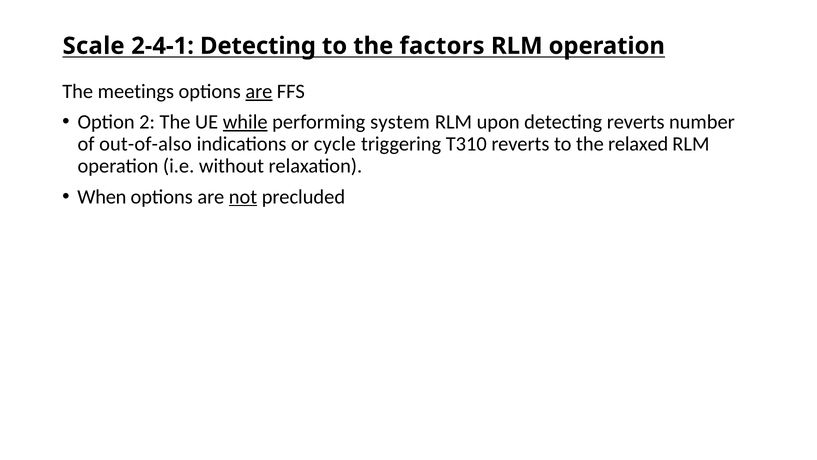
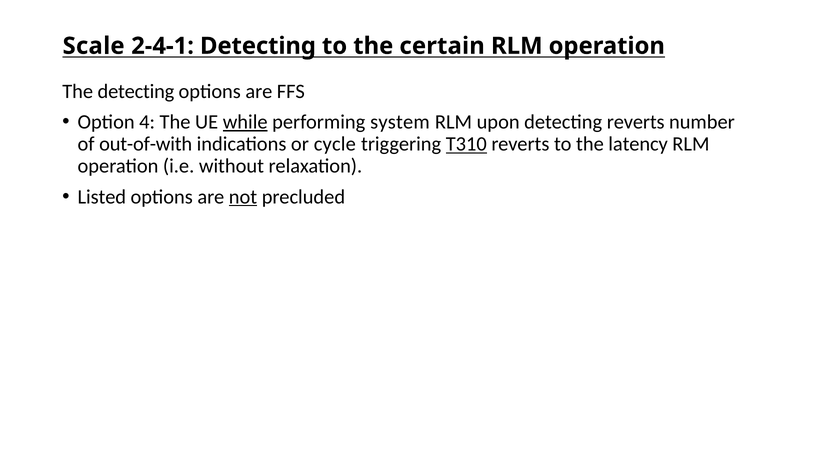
factors: factors -> certain (442, 46)
The meetings: meetings -> detecting (136, 91)
are underline: present -> none (259, 91)
2: 2 -> 4 (147, 122)
out-of-also: out-of-also -> out-of-with (146, 144)
T310 underline: none -> present (466, 144)
relaxed: relaxed -> latency (638, 144)
When: When -> Listed (102, 197)
